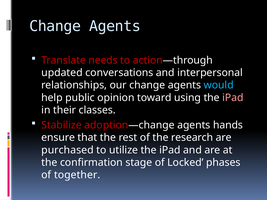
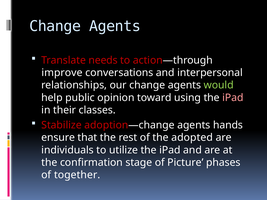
updated: updated -> improve (62, 73)
would colour: light blue -> light green (219, 85)
research: research -> adopted (192, 138)
purchased: purchased -> individuals (68, 150)
Locked: Locked -> Picture (185, 163)
